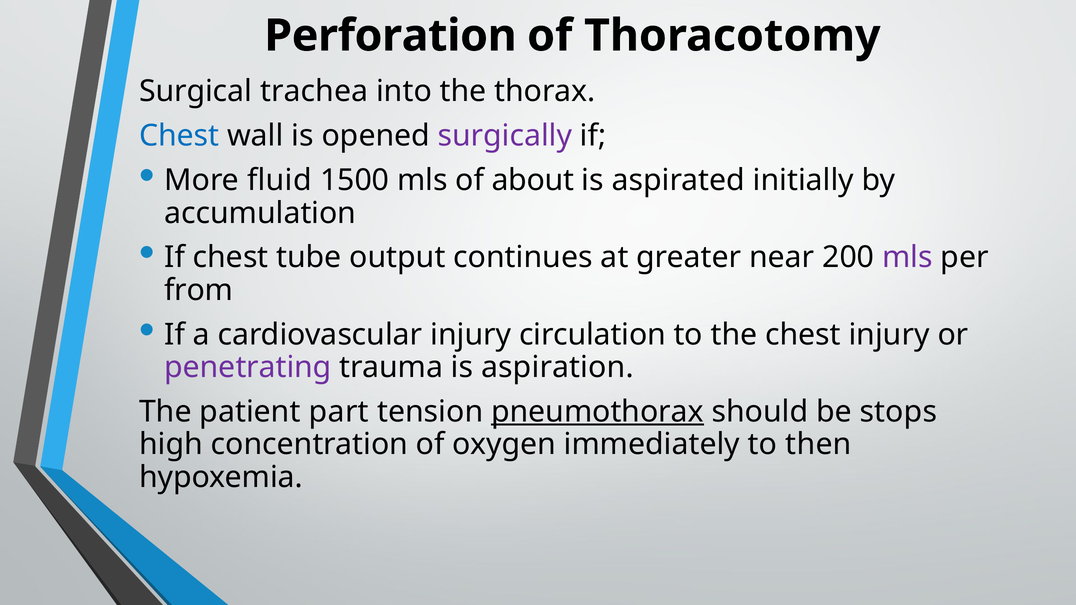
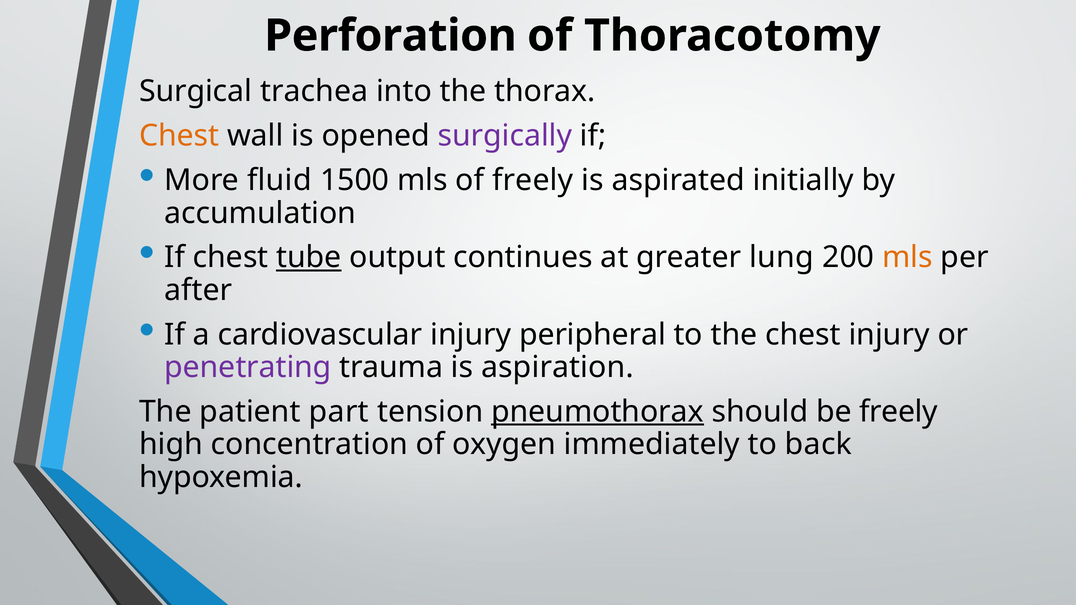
Chest colour: blue -> orange (179, 136)
of about: about -> freely (533, 180)
tube underline: none -> present (309, 258)
near: near -> lung (782, 258)
mls colour: purple -> orange (907, 258)
from: from -> after (198, 290)
circulation: circulation -> peripheral (592, 335)
be stops: stops -> freely (899, 412)
then: then -> back (819, 445)
